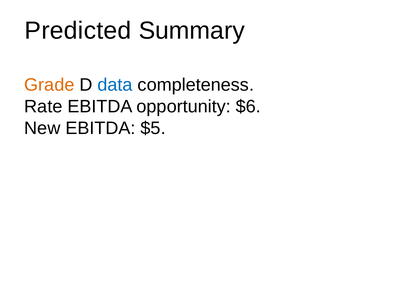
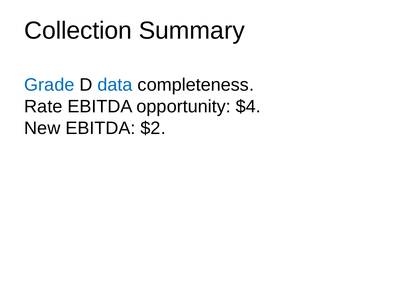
Predicted: Predicted -> Collection (78, 31)
Grade colour: orange -> blue (49, 85)
$6: $6 -> $4 (248, 107)
$5: $5 -> $2 (153, 128)
